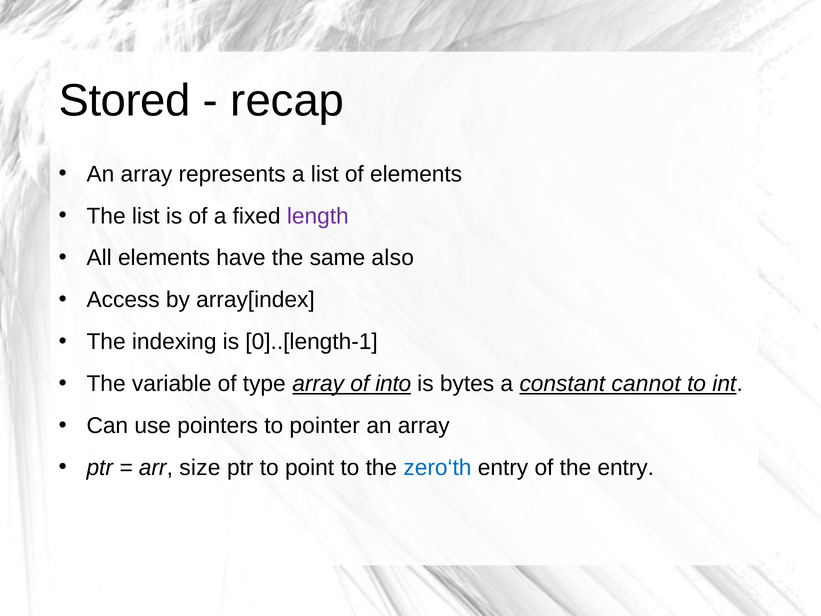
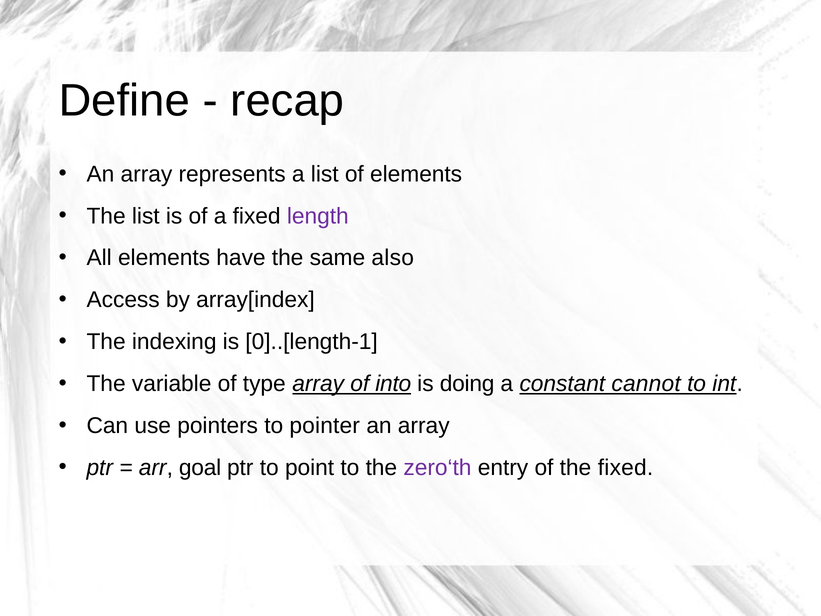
Stored: Stored -> Define (124, 101)
bytes: bytes -> doing (467, 384)
size: size -> goal (200, 467)
zero‘th colour: blue -> purple (437, 467)
the entry: entry -> fixed (626, 467)
